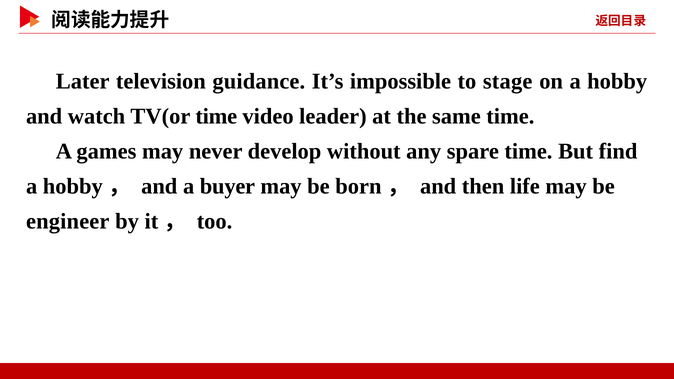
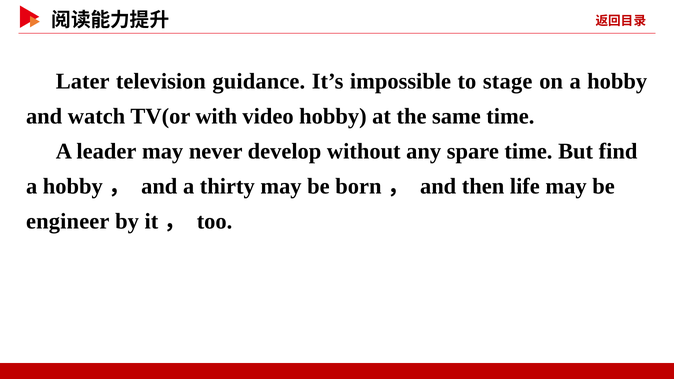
TV(or time: time -> with (216, 116)
video leader: leader -> hobby (333, 116)
games: games -> leader (106, 151)
buyer: buyer -> thirty (227, 186)
